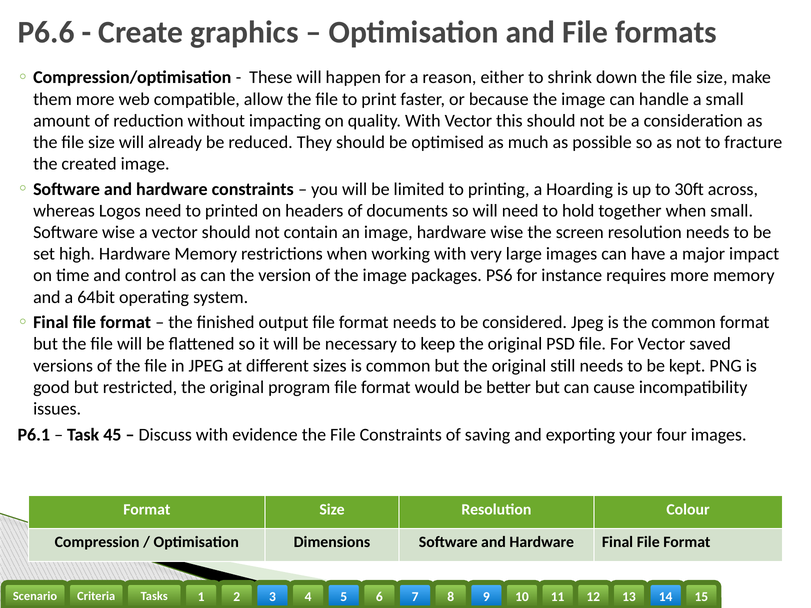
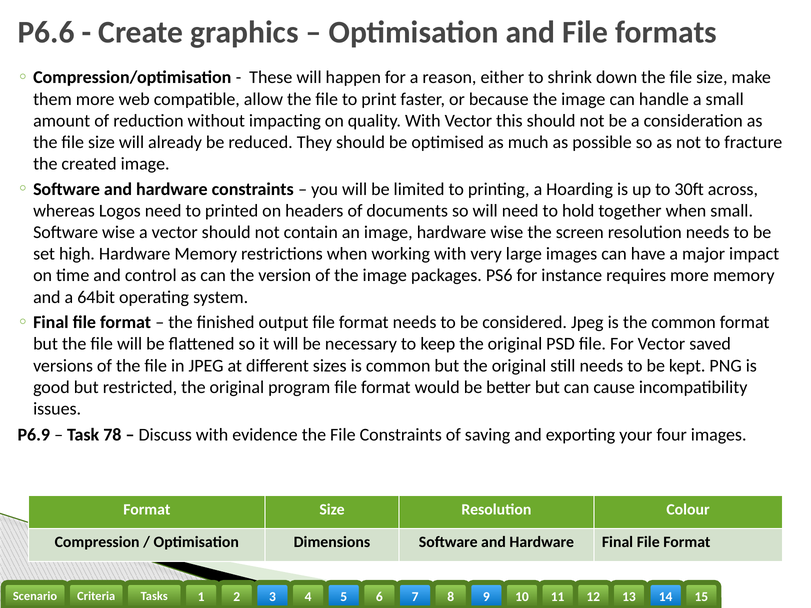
P6.1: P6.1 -> P6.9 (34, 435)
45: 45 -> 78 (112, 435)
